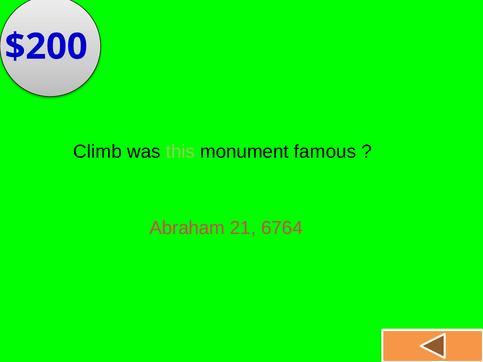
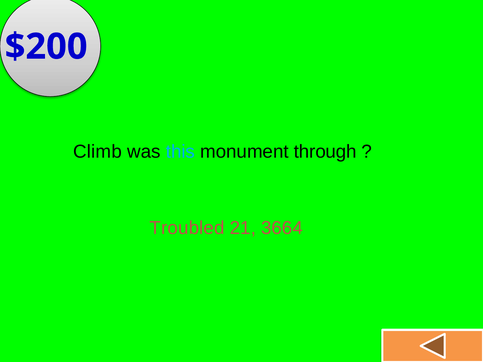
this colour: light green -> light blue (180, 152)
famous: famous -> through (325, 152)
Abraham: Abraham -> Troubled (187, 228)
6764: 6764 -> 3664 (282, 228)
